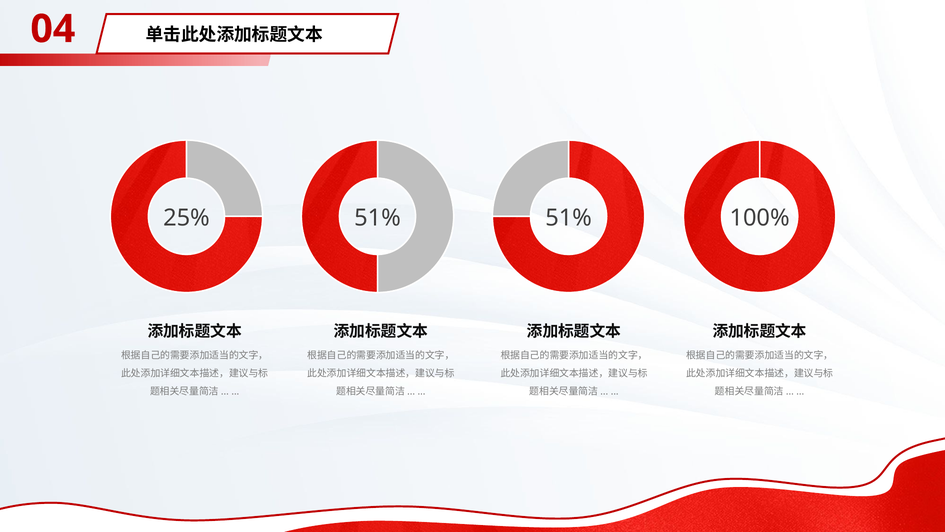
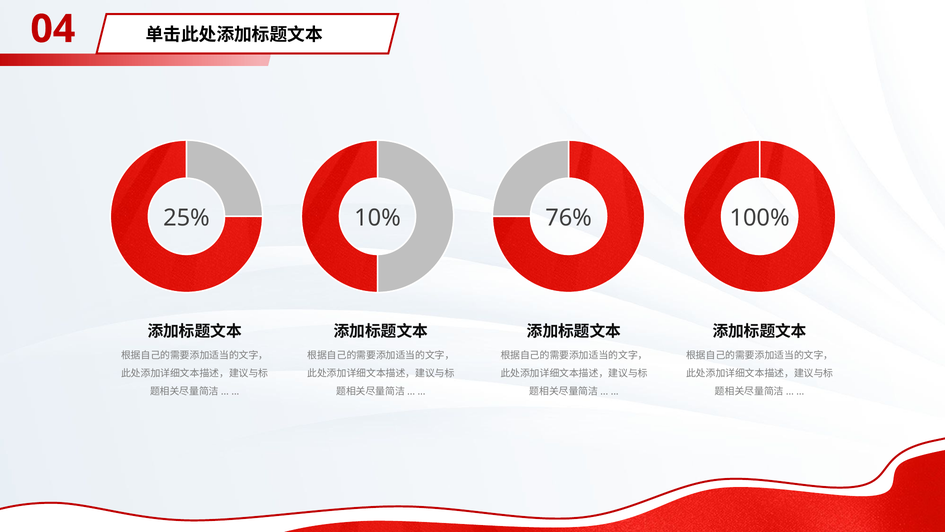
51%: 51% -> 10% (378, 218)
25% 51%: 51% -> 76% (569, 218)
